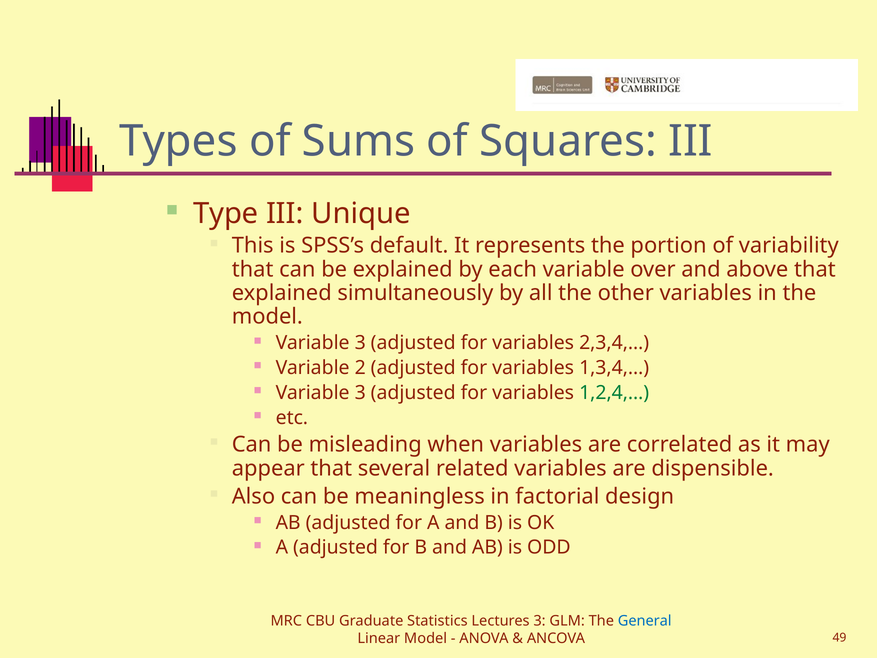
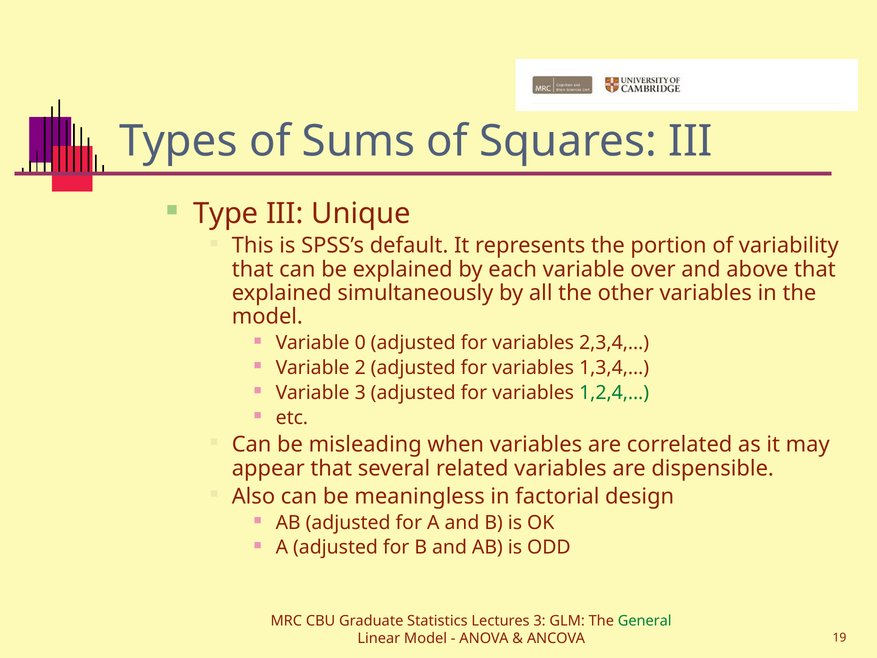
3: 3 -> 0 (360, 343)
General colour: blue -> green (645, 621)
49: 49 -> 19 (840, 638)
